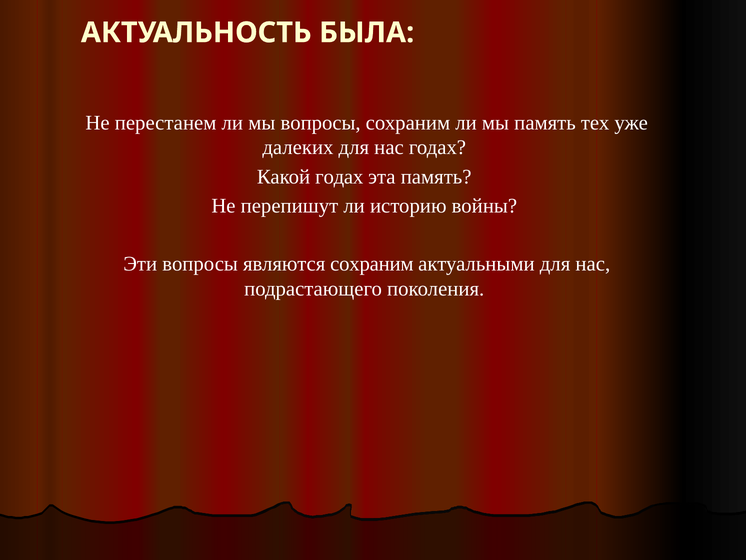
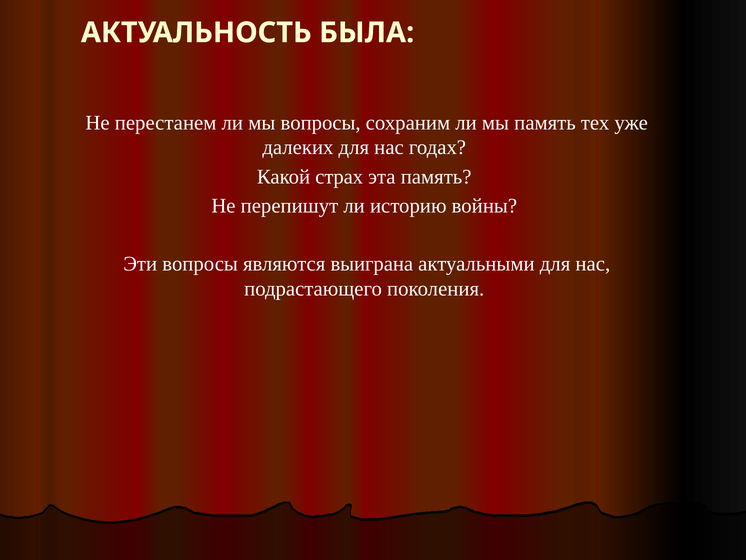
Какой годах: годах -> страх (339, 177)
являются сохраним: сохраним -> выиграна (372, 264)
